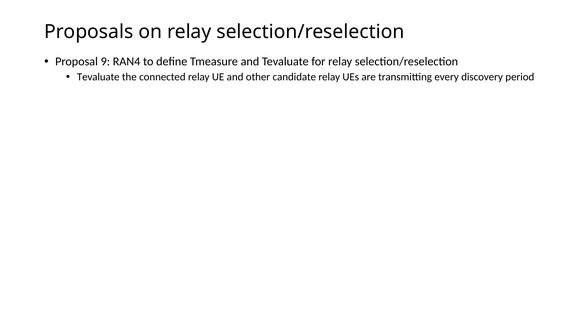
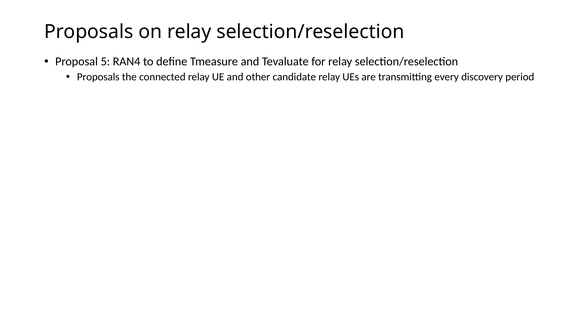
9: 9 -> 5 (105, 62)
Tevaluate: Tevaluate -> Proposals (98, 77)
